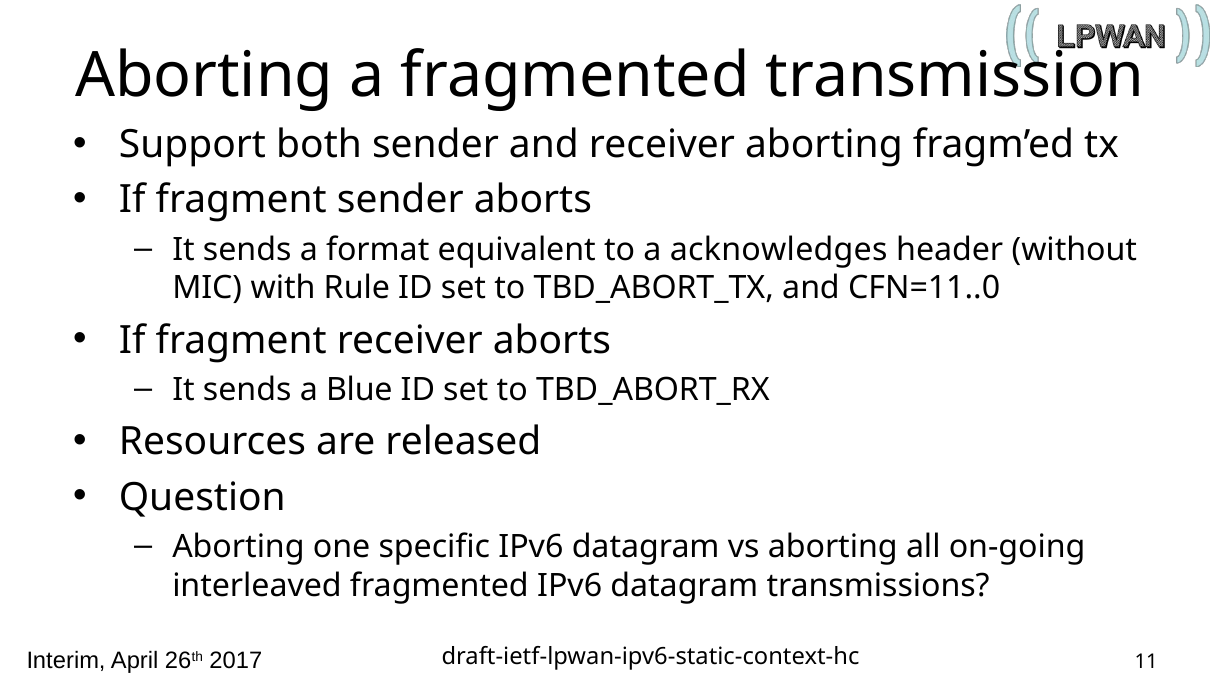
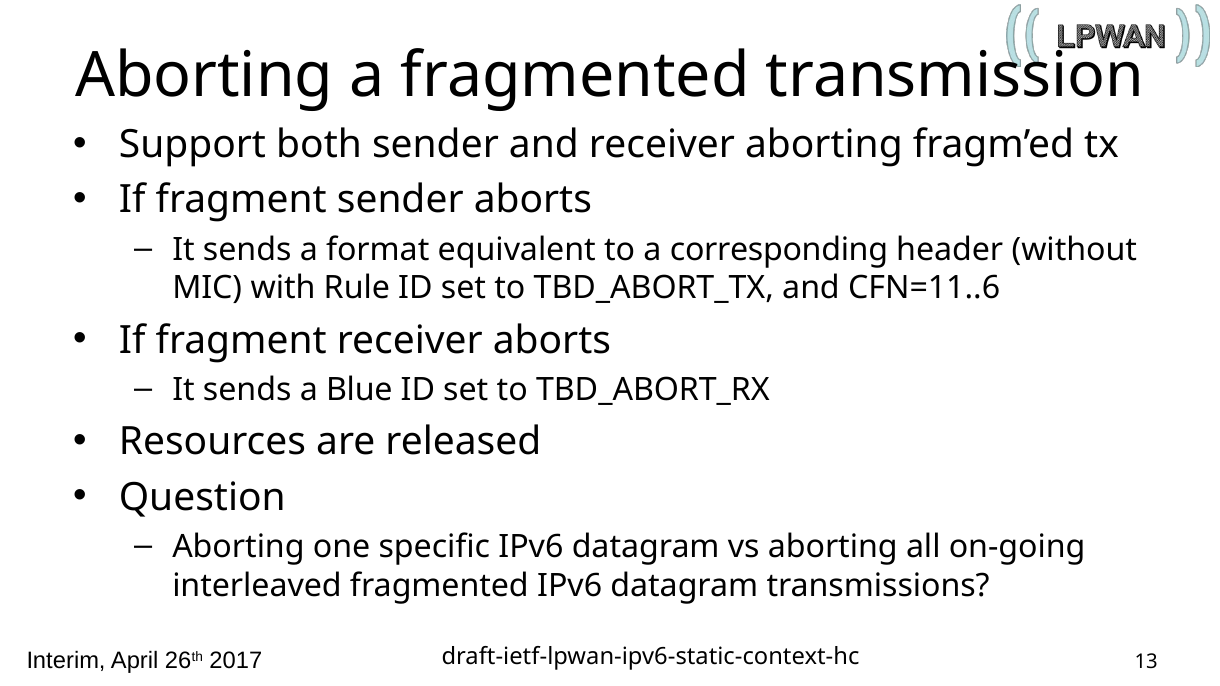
acknowledges: acknowledges -> corresponding (779, 250)
CFN=11..0: CFN=11..0 -> CFN=11..6 (924, 288)
11: 11 -> 13 (1146, 662)
